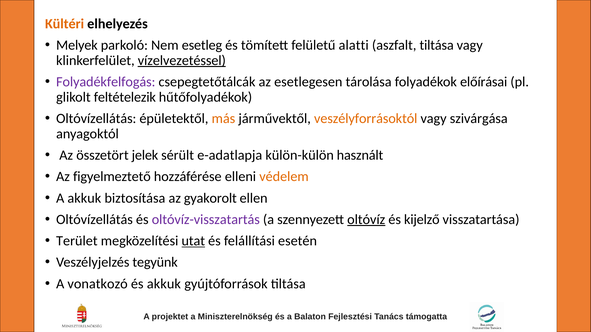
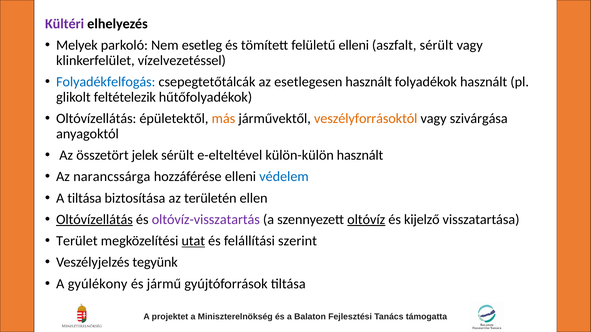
Kültéri colour: orange -> purple (65, 24)
felületű alatti: alatti -> elleni (354, 45)
aszfalt tiltása: tiltása -> sérült (436, 45)
vízelvezetéssel underline: present -> none (182, 60)
Folyadékfelfogás colour: purple -> blue (106, 82)
esetlegesen tárolása: tárolása -> használt (369, 82)
folyadékok előírásai: előírásai -> használt (484, 82)
e-adatlapja: e-adatlapja -> e-elteltével (230, 155)
figyelmeztető: figyelmeztető -> narancssárga (112, 177)
védelem colour: orange -> blue (284, 177)
A akkuk: akkuk -> tiltása (84, 198)
gyakorolt: gyakorolt -> területén (210, 198)
Oltóvízellátás underline: none -> present (94, 220)
esetén: esetén -> szerint (298, 241)
vonatkozó: vonatkozó -> gyúlékony (98, 284)
és akkuk: akkuk -> jármű (164, 284)
